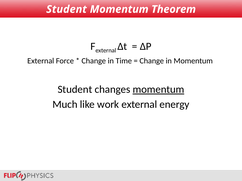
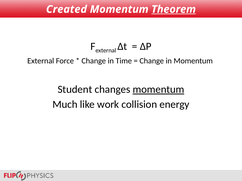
Student: Student -> Created (66, 9)
Theorem underline: none -> present (174, 9)
work external: external -> collision (139, 105)
